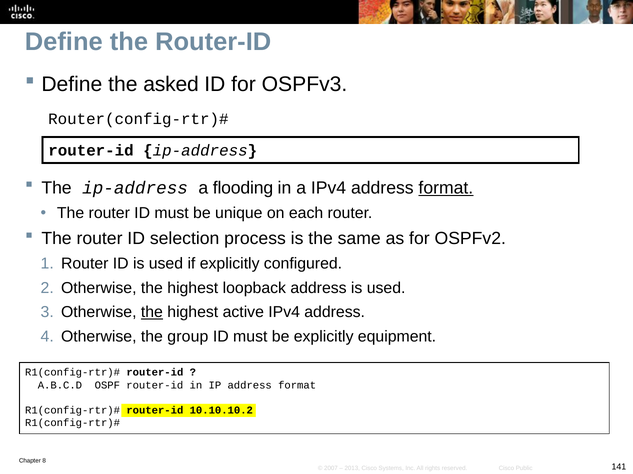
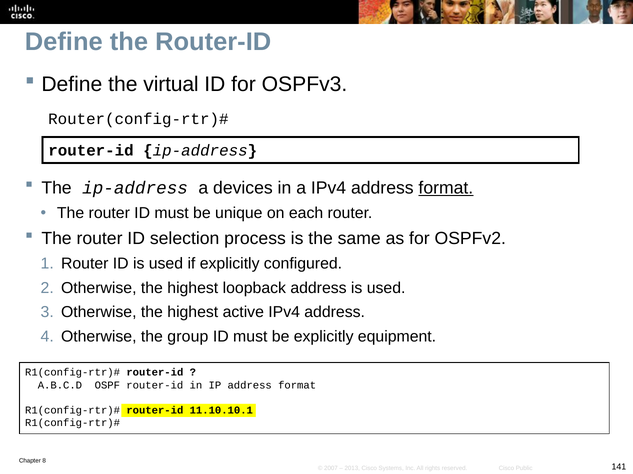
asked: asked -> virtual (171, 85)
flooding: flooding -> devices (243, 188)
the underline: present -> none (152, 313)
10.10.10.2: 10.10.10.2 -> 11.10.10.1 (221, 411)
